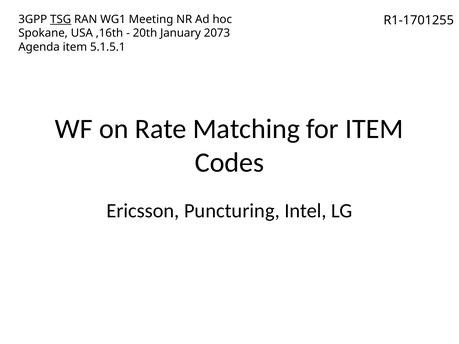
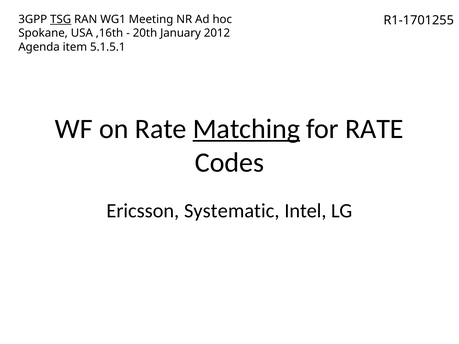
2073: 2073 -> 2012 (217, 33)
Matching underline: none -> present (246, 129)
for ITEM: ITEM -> RATE (374, 129)
Puncturing: Puncturing -> Systematic (232, 211)
